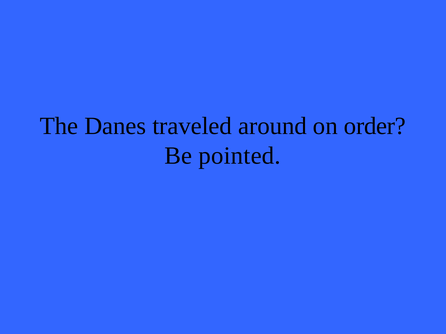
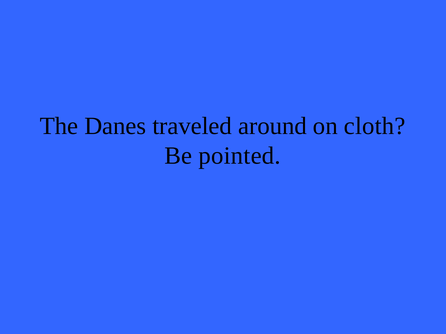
order: order -> cloth (375, 126)
